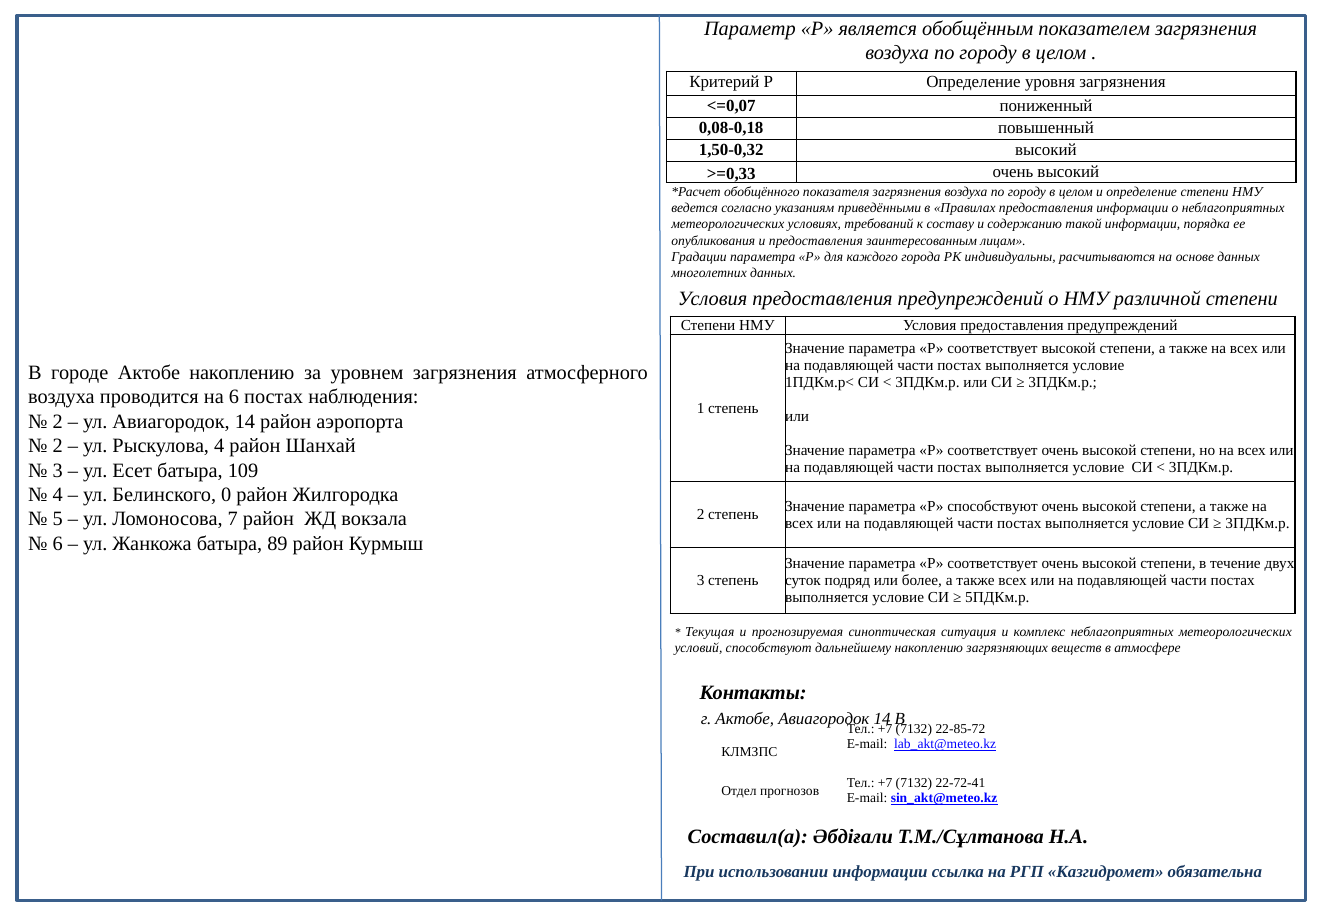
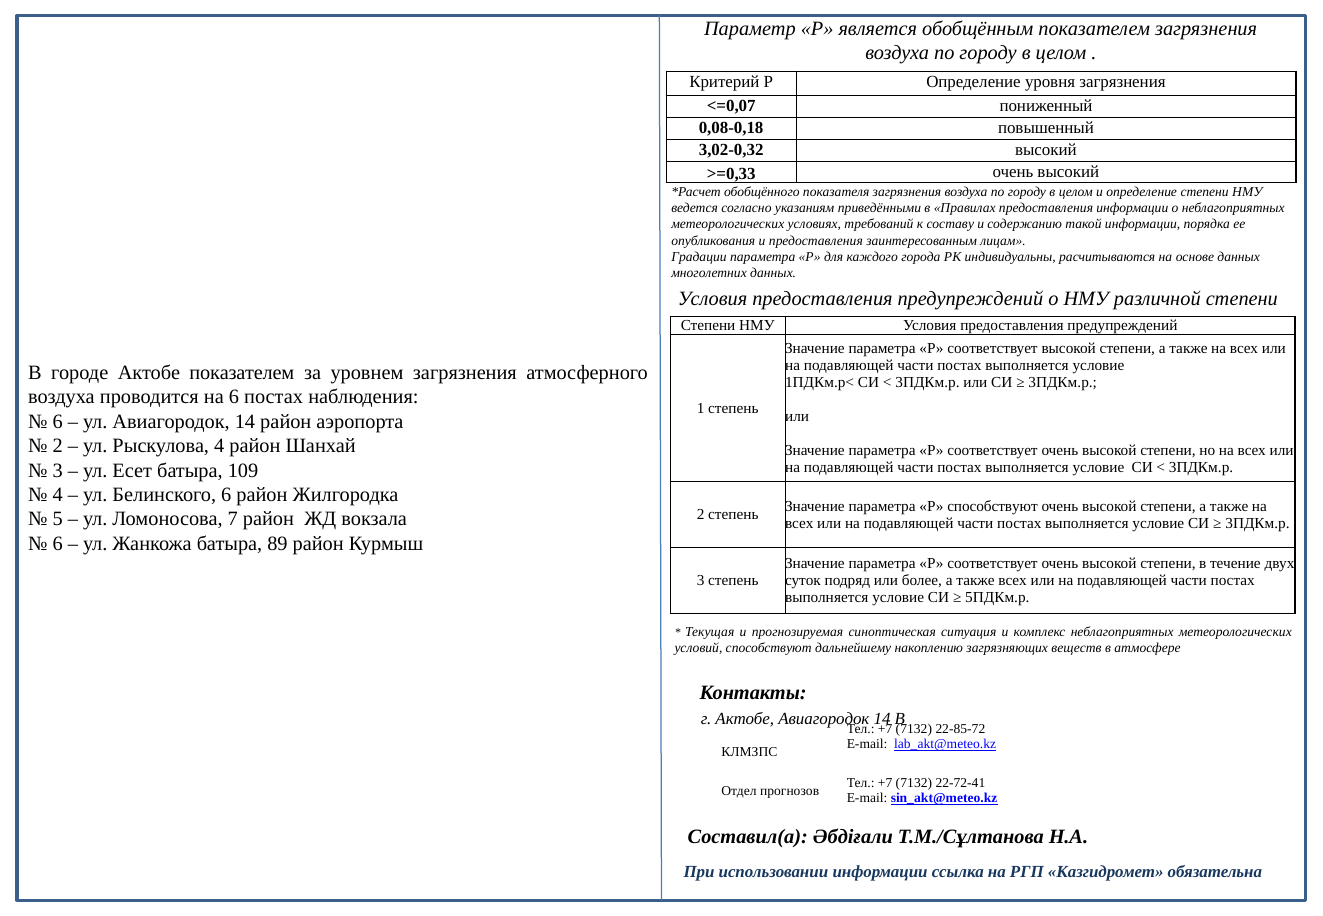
1,50-0,32: 1,50-0,32 -> 3,02-0,32 (731, 150)
Актобе накоплению: накоплению -> показателем (242, 373)
2: 2 -> 6 (58, 421)
Белинского 0: 0 -> 6 (226, 495)
